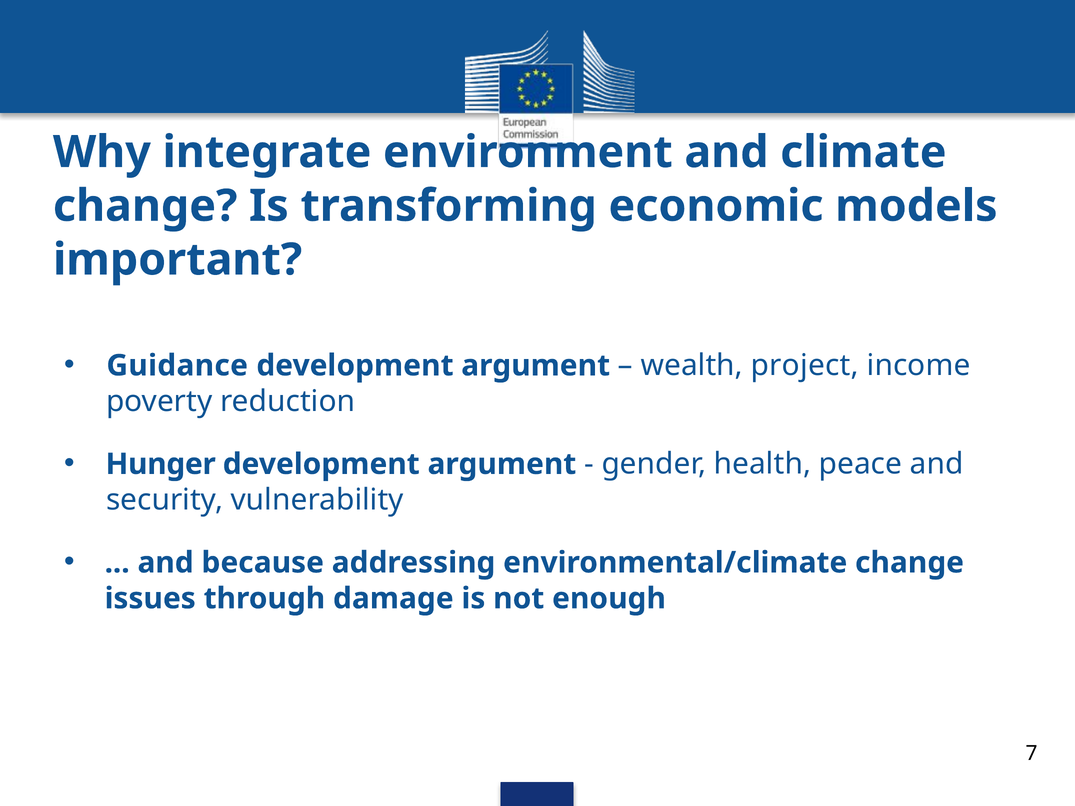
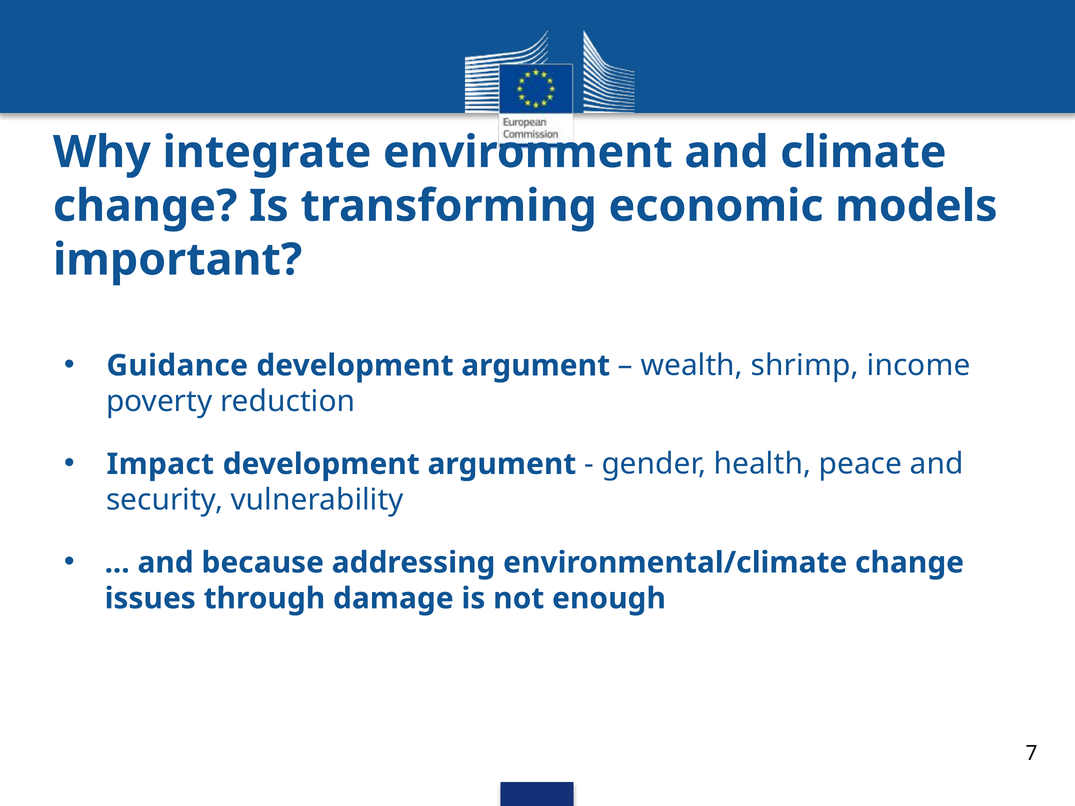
project: project -> shrimp (805, 366)
Hunger: Hunger -> Impact (160, 464)
